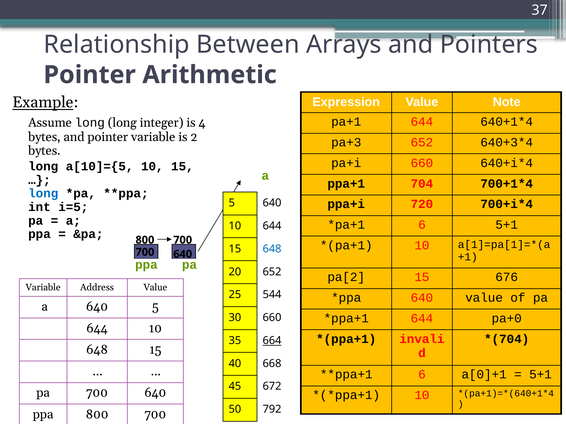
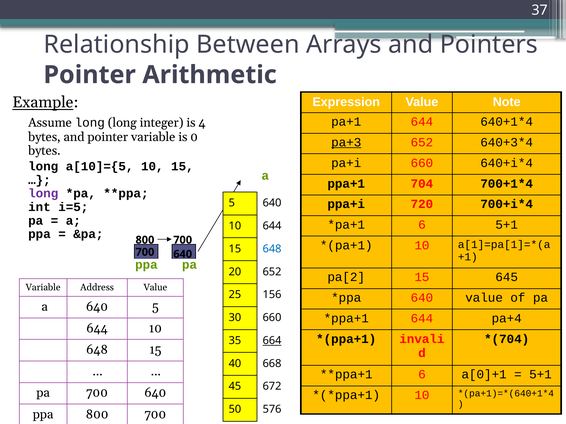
2: 2 -> 0 (194, 137)
pa+3 underline: none -> present (346, 143)
long colour: blue -> purple (43, 194)
676: 676 -> 645 (507, 277)
544: 544 -> 156 (272, 295)
pa+0: pa+0 -> pa+4 (507, 319)
792: 792 -> 576 (272, 410)
